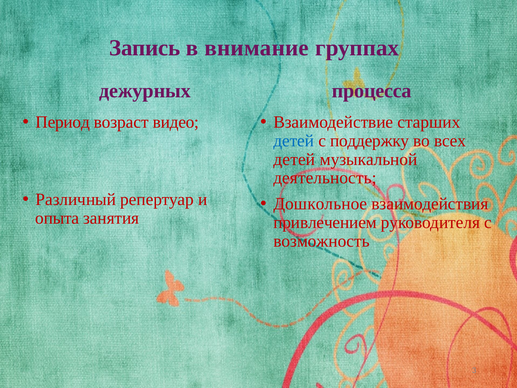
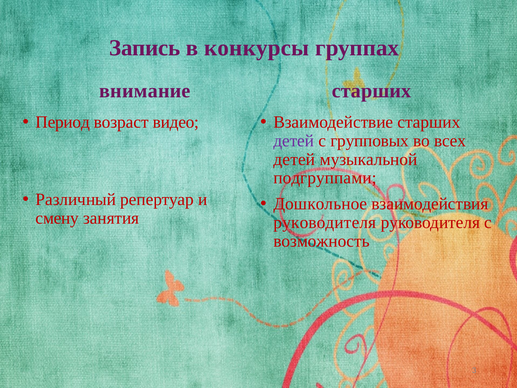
внимание: внимание -> конкурсы (257, 48)
дежурных: дежурных -> внимание (145, 91)
процесса: процесса -> старших (372, 91)
детей colour: blue -> purple (294, 141)
поддержку: поддержку -> групповых (370, 141)
деятельность: деятельность -> подгруппами (325, 178)
опыта: опыта -> смену (57, 218)
привлечением: привлечением -> руководителя (325, 222)
